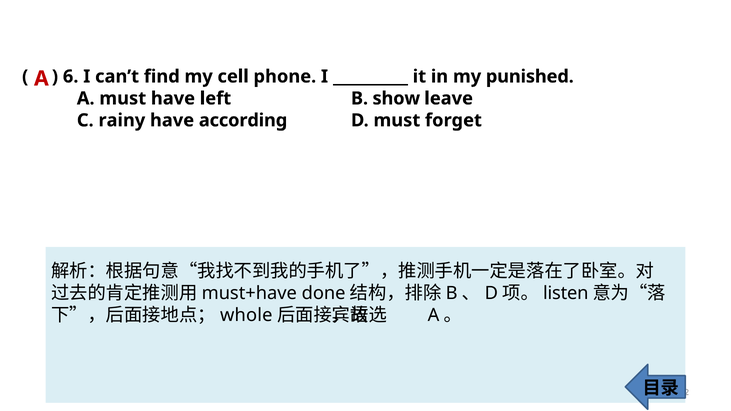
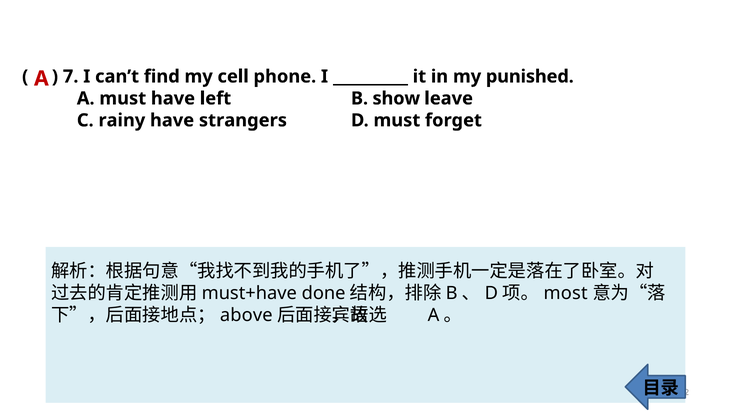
6: 6 -> 7 (71, 77)
according: according -> strangers (243, 120)
listen: listen -> most (566, 293)
whole: whole -> above (246, 315)
